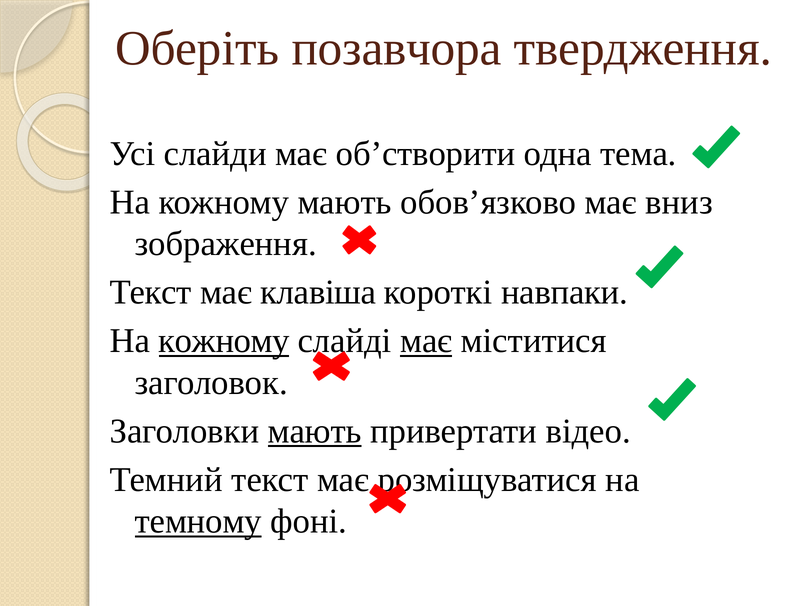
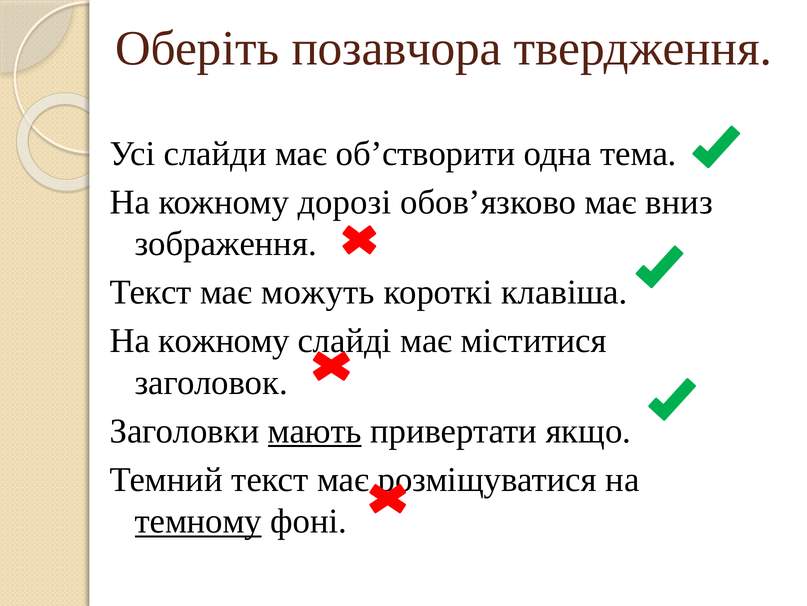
кожному мають: мають -> дорозі (345, 202)
клавіша: клавіша -> можуть (318, 292)
навпаки: навпаки -> клавіша (564, 292)
кожному underline: present -> none (224, 340)
має underline: present -> none (426, 340)
відео: відео -> якщо (588, 431)
